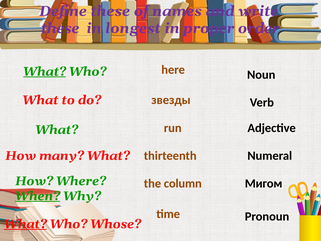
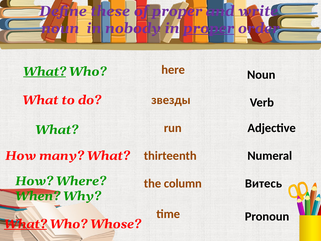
of names: names -> proper (177, 11)
these: these -> noun (60, 28)
longest: longest -> nobody (133, 28)
proper underline: none -> present (209, 28)
Мигом: Мигом -> Витесь (263, 183)
When underline: present -> none (38, 196)
